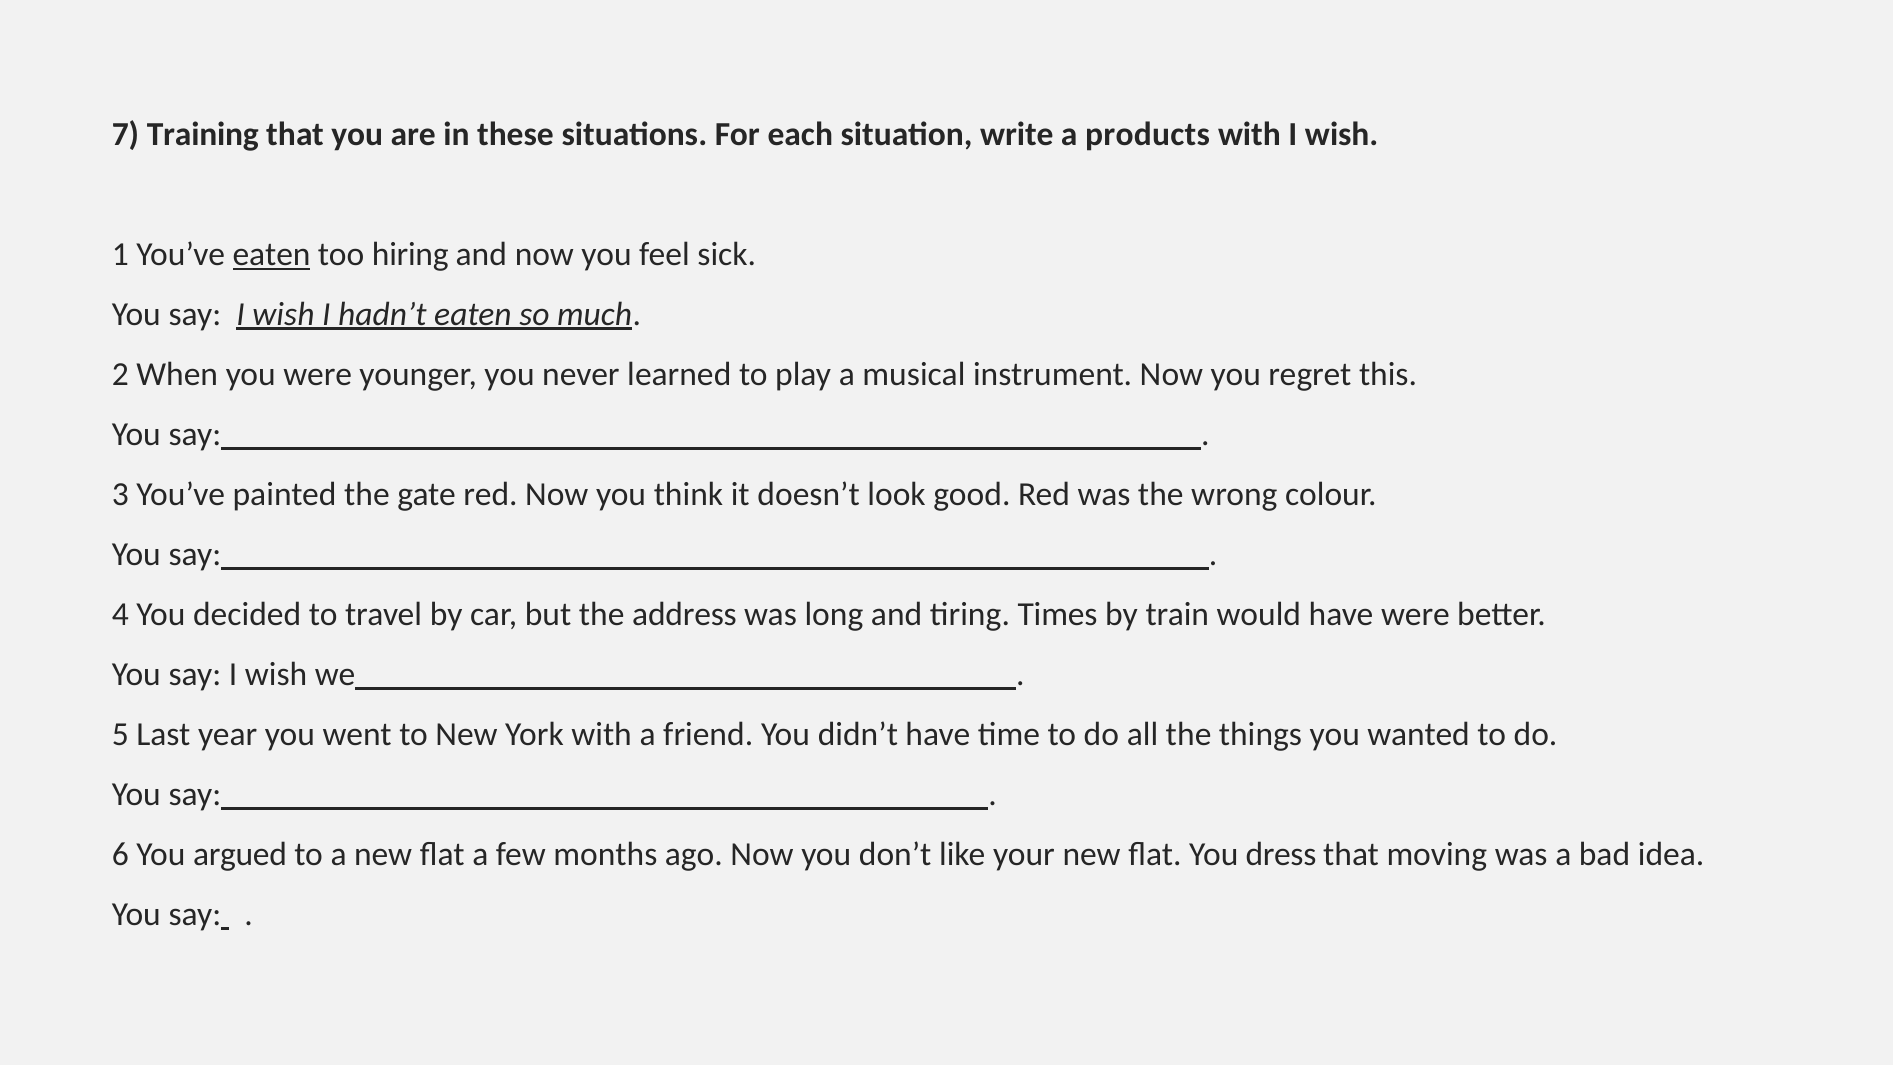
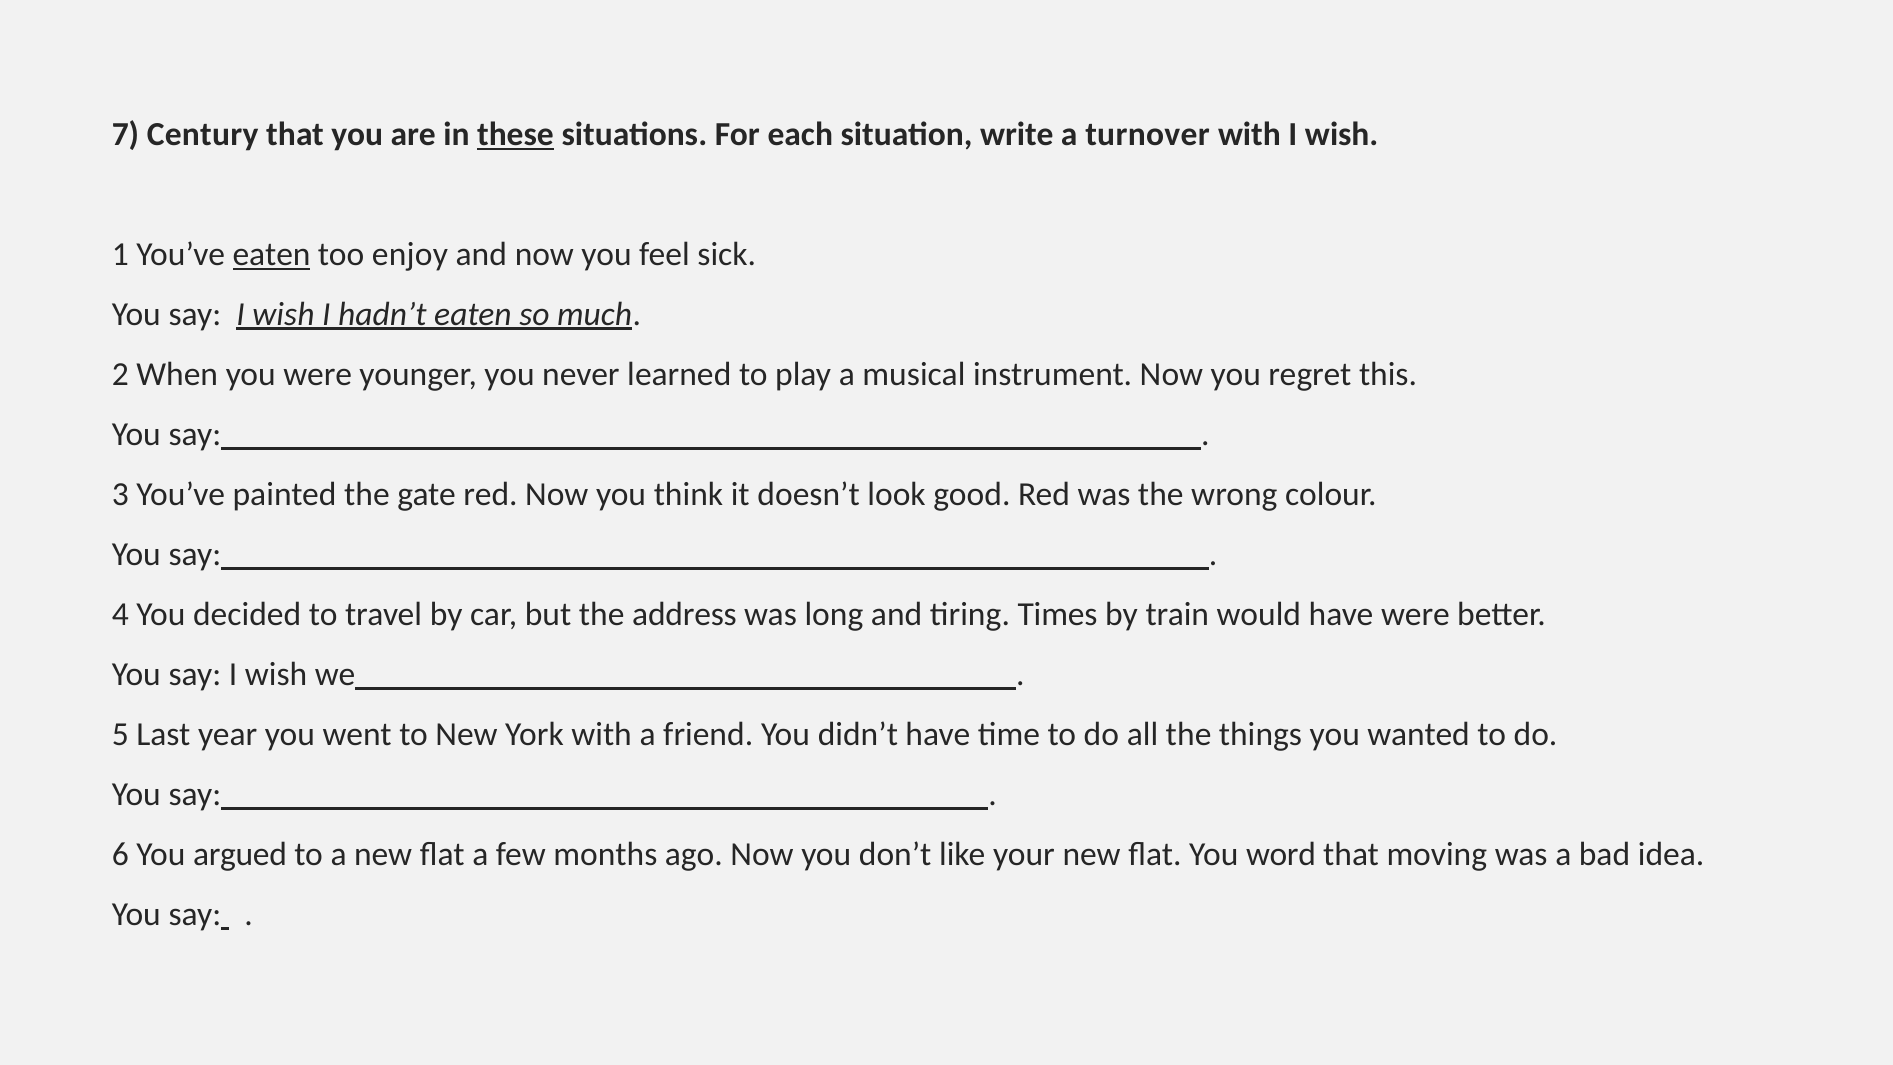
Training: Training -> Century (203, 134)
these underline: none -> present (515, 134)
products: products -> turnover (1147, 134)
hiring: hiring -> enjoy (410, 254)
dress: dress -> word (1281, 854)
